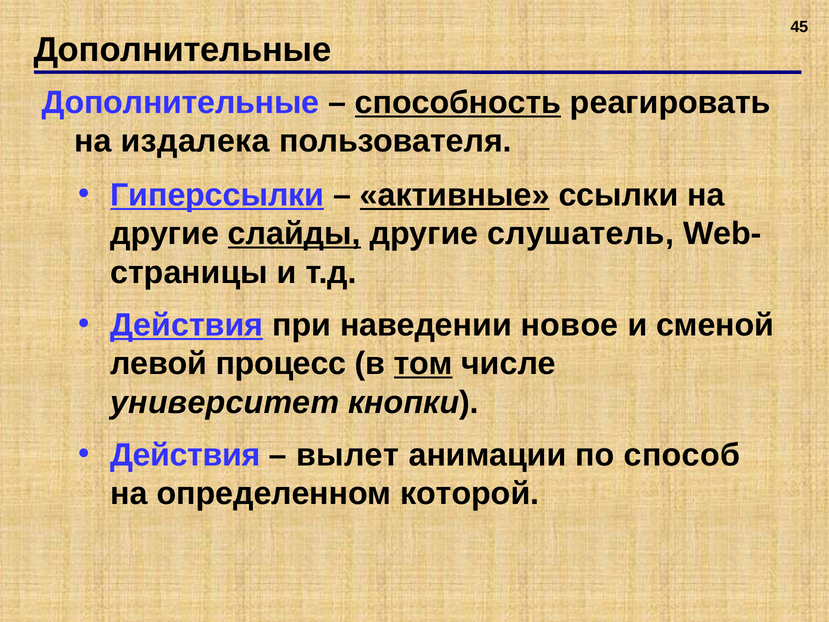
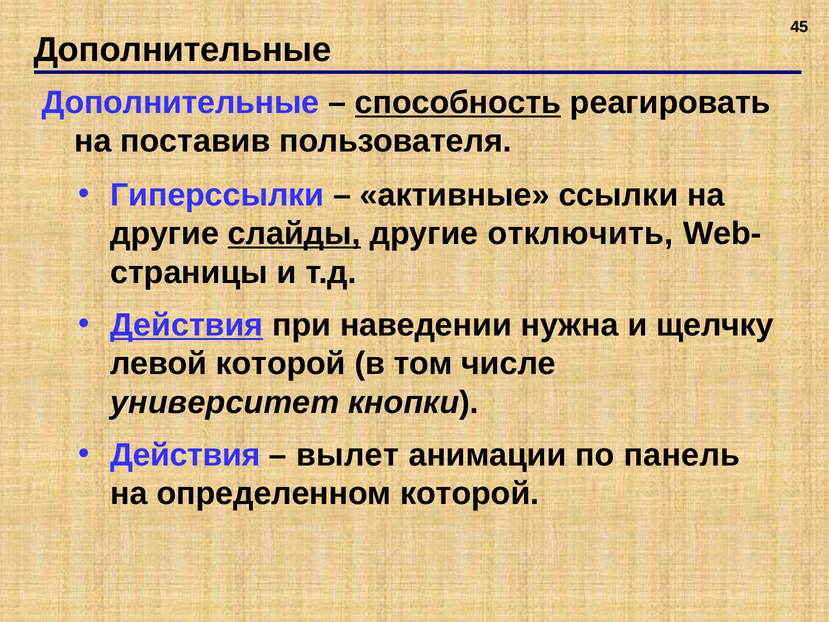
издалека: издалека -> поставив (195, 141)
Гиперссылки underline: present -> none (217, 195)
активные underline: present -> none (455, 195)
слушатель: слушатель -> отключить (581, 234)
новое: новое -> нужна (570, 325)
сменой: сменой -> щелчку (715, 325)
левой процесс: процесс -> которой (281, 364)
том underline: present -> none (423, 364)
способ: способ -> панель (682, 455)
